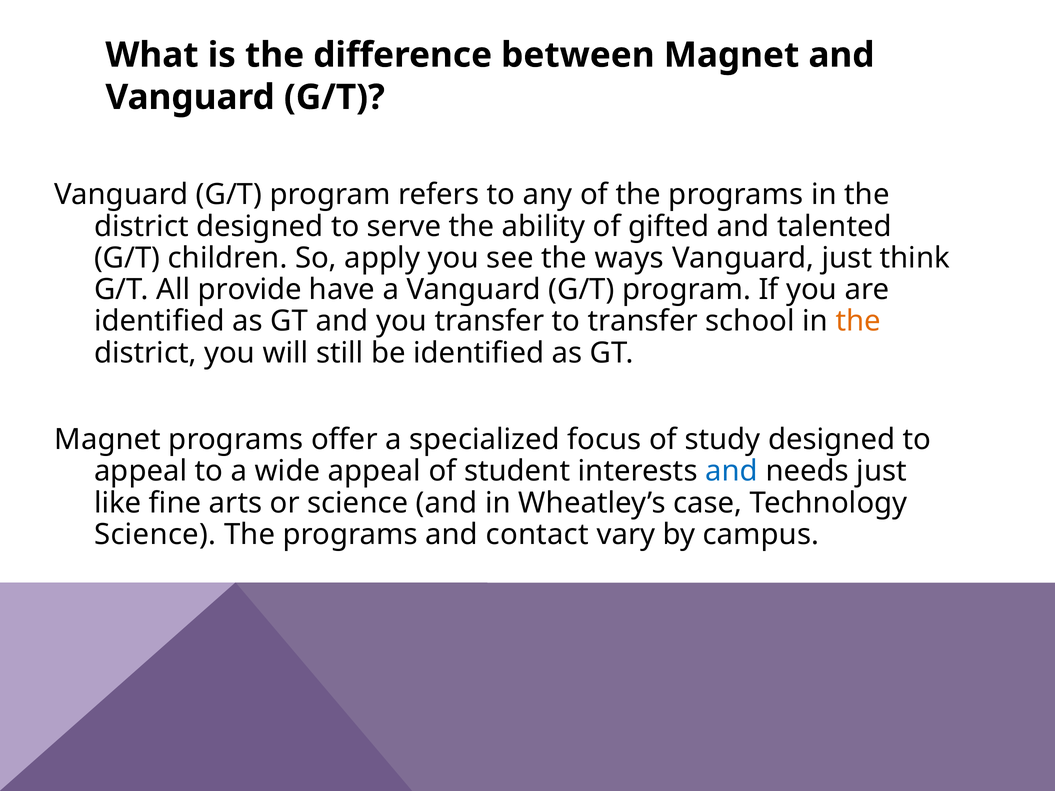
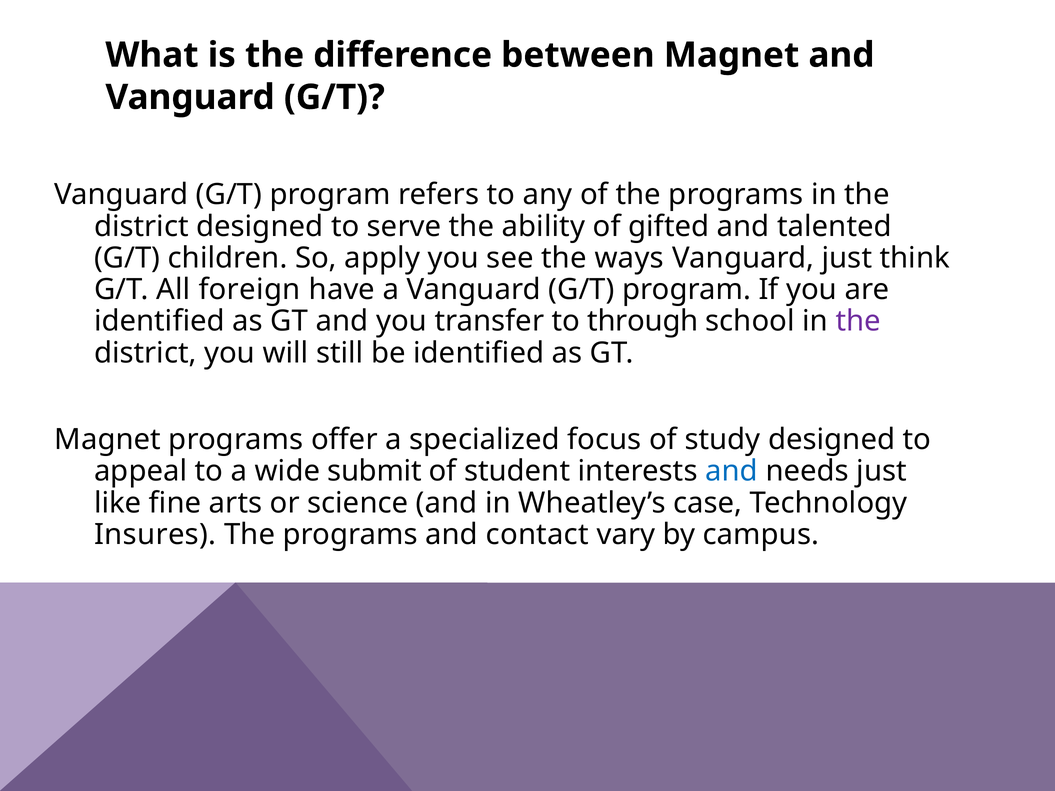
provide: provide -> foreign (249, 290)
to transfer: transfer -> through (643, 321)
the colour: orange -> purple (858, 321)
wide appeal: appeal -> submit (375, 471)
Science: Science -> Insures (155, 535)
